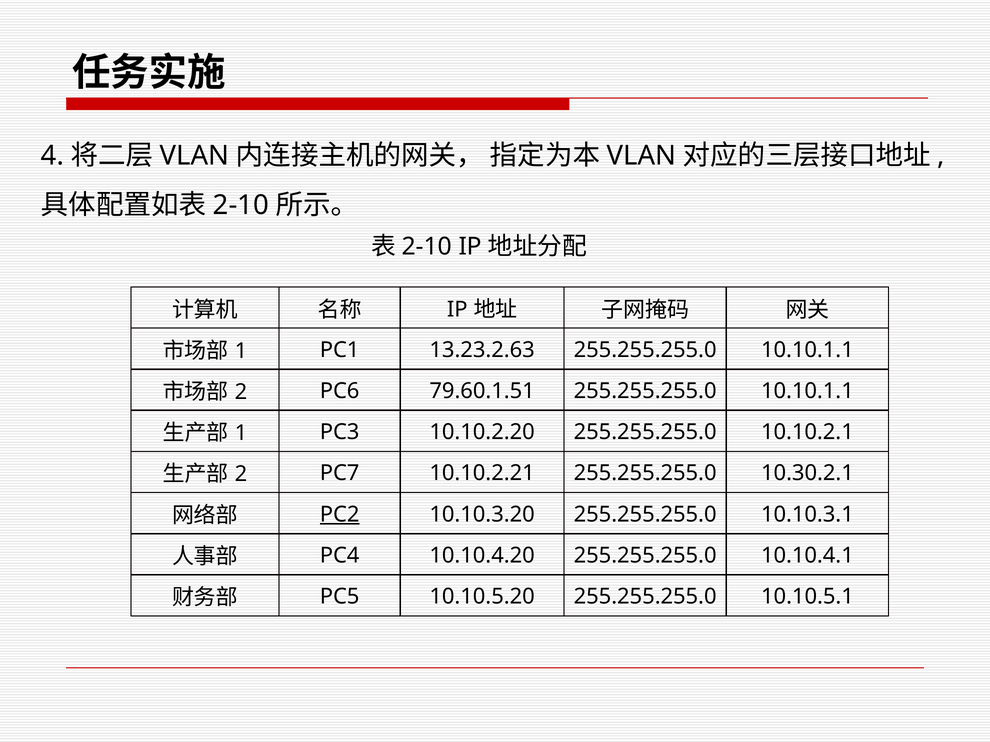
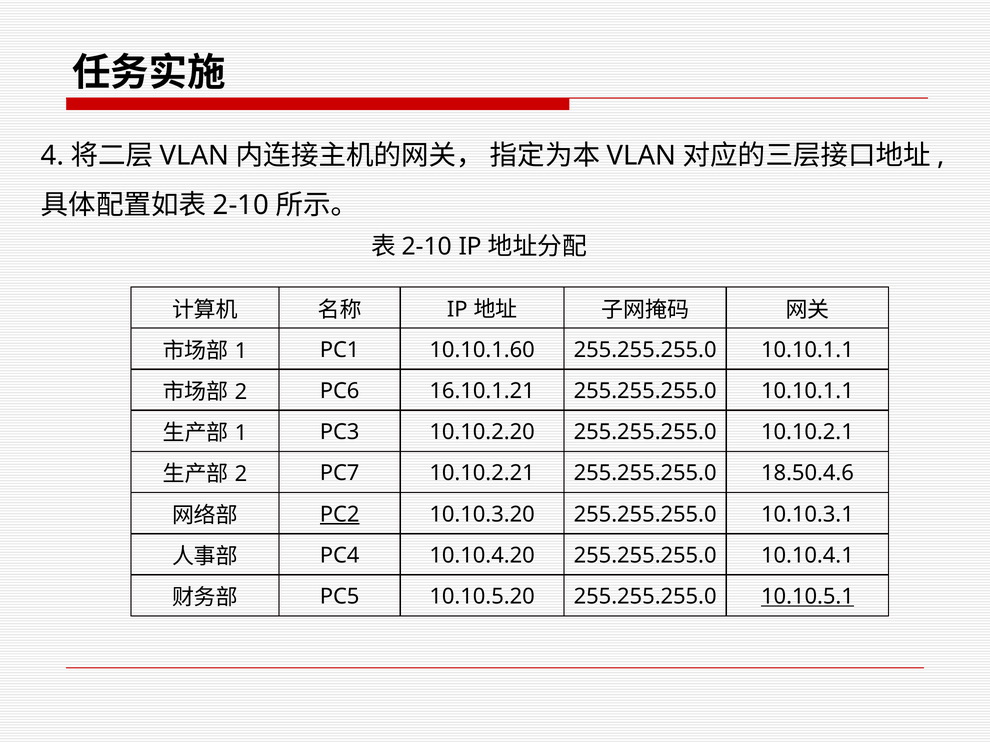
13.23.2.63: 13.23.2.63 -> 10.10.1.60 (482, 350)
79.60.1.51: 79.60.1.51 -> 16.10.1.21 (482, 391)
10.30.2.1: 10.30.2.1 -> 18.50.4.6 (807, 474)
10.10.5.1 underline: none -> present (807, 597)
